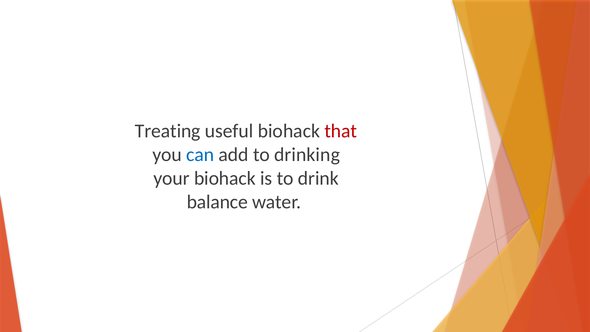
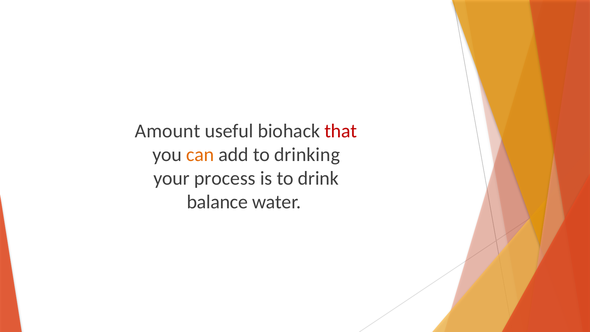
Treating: Treating -> Amount (168, 131)
can colour: blue -> orange (200, 155)
your biohack: biohack -> process (225, 178)
